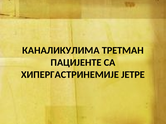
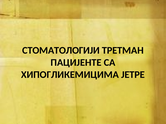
КАНАЛИКУЛИМА: КАНАЛИКУЛИМА -> СТОМАТОЛОГИЈИ (61, 51)
ХИПЕРГАСТРИНЕМИЈЕ: ХИПЕРГАСТРИНЕМИЈЕ -> ХИПОГЛИКЕМИЦИМА (70, 75)
